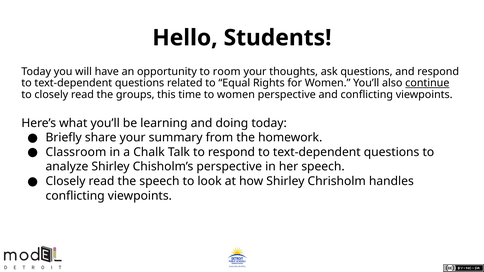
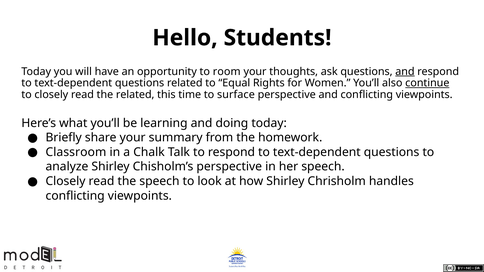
and underline: none -> present (405, 72)
the groups: groups -> related (135, 95)
to women: women -> surface (236, 95)
